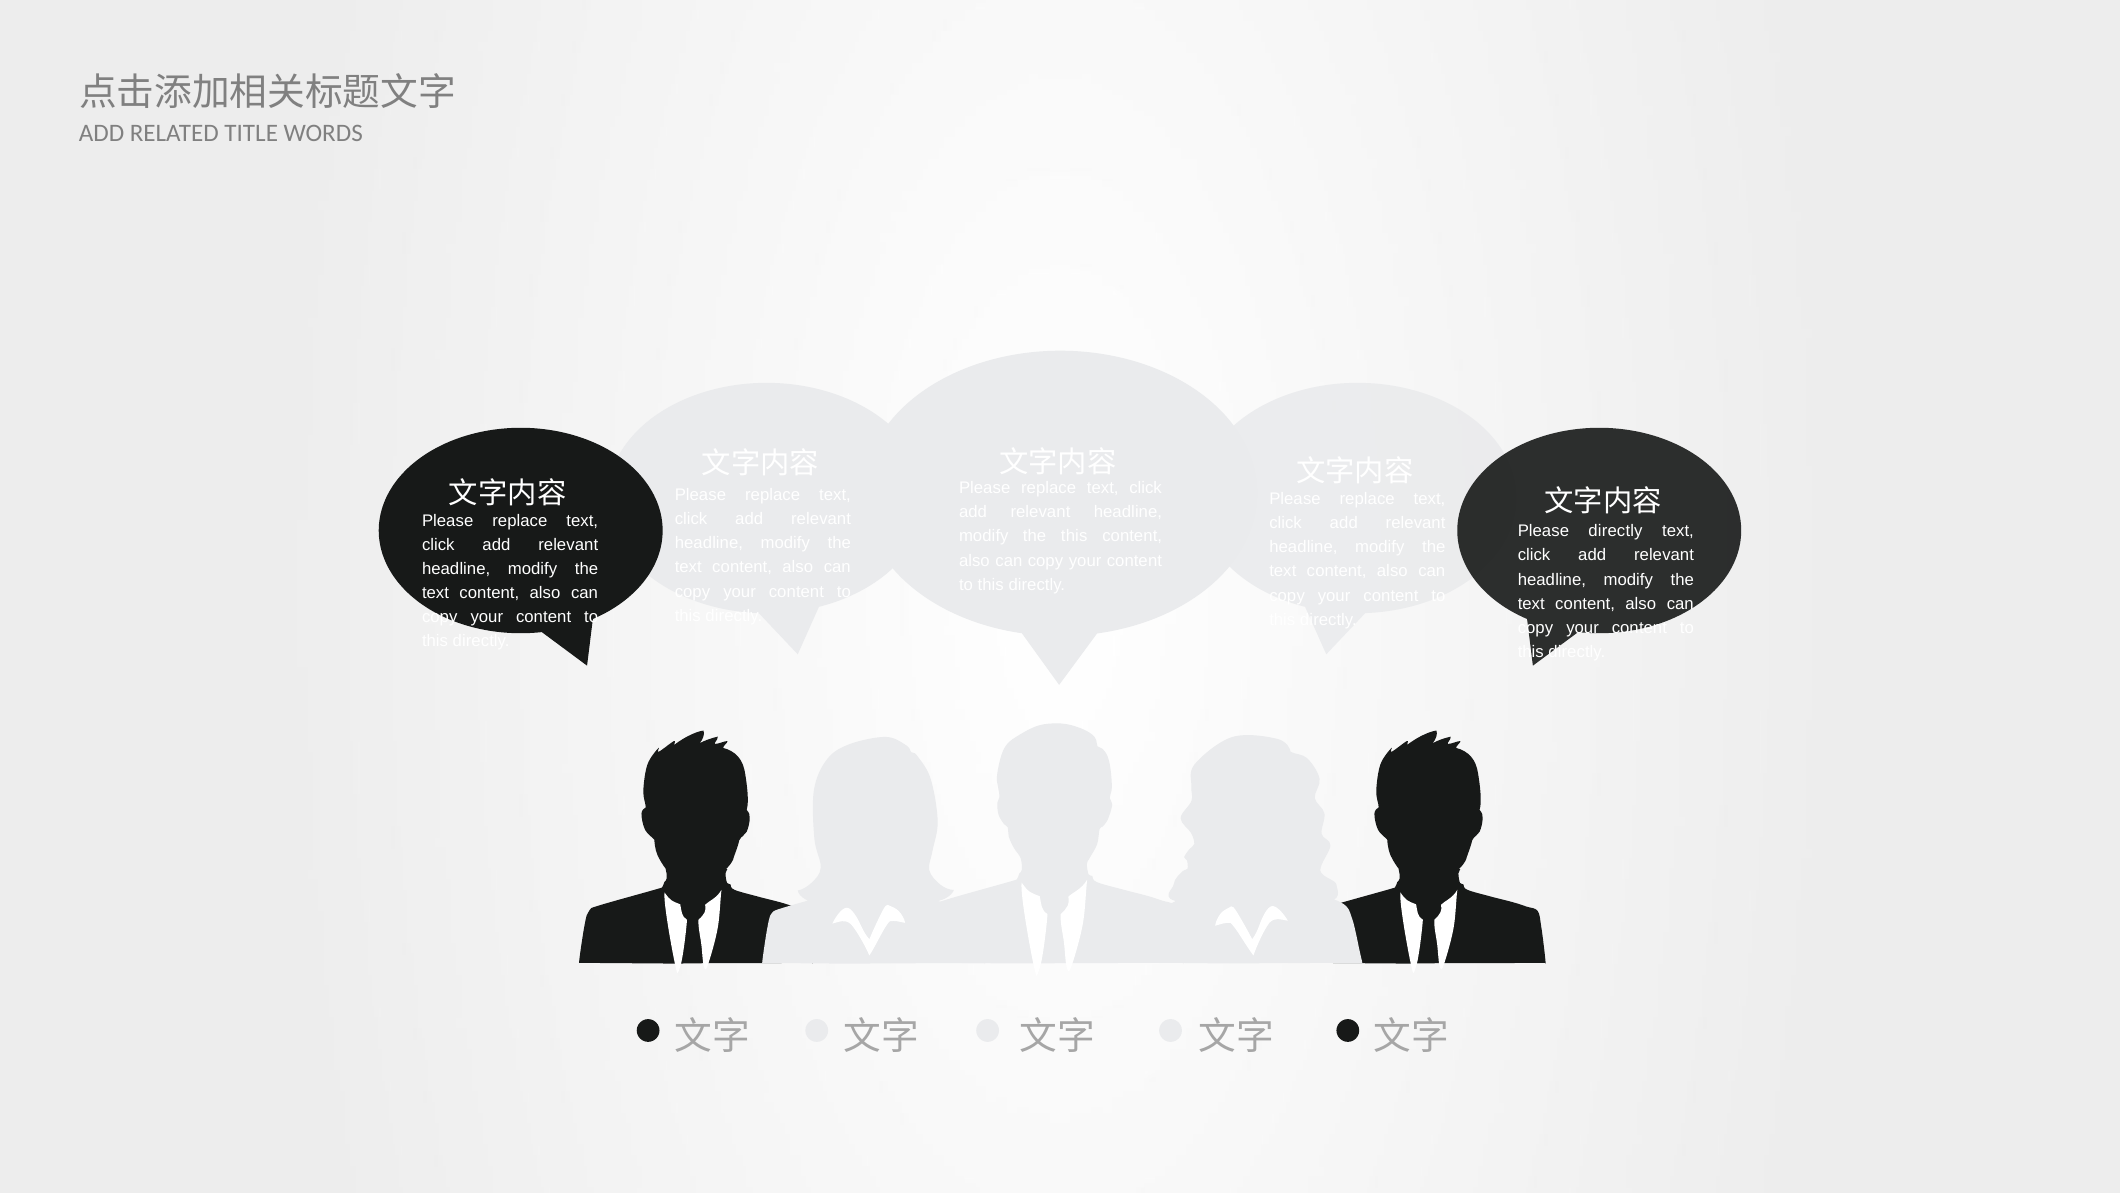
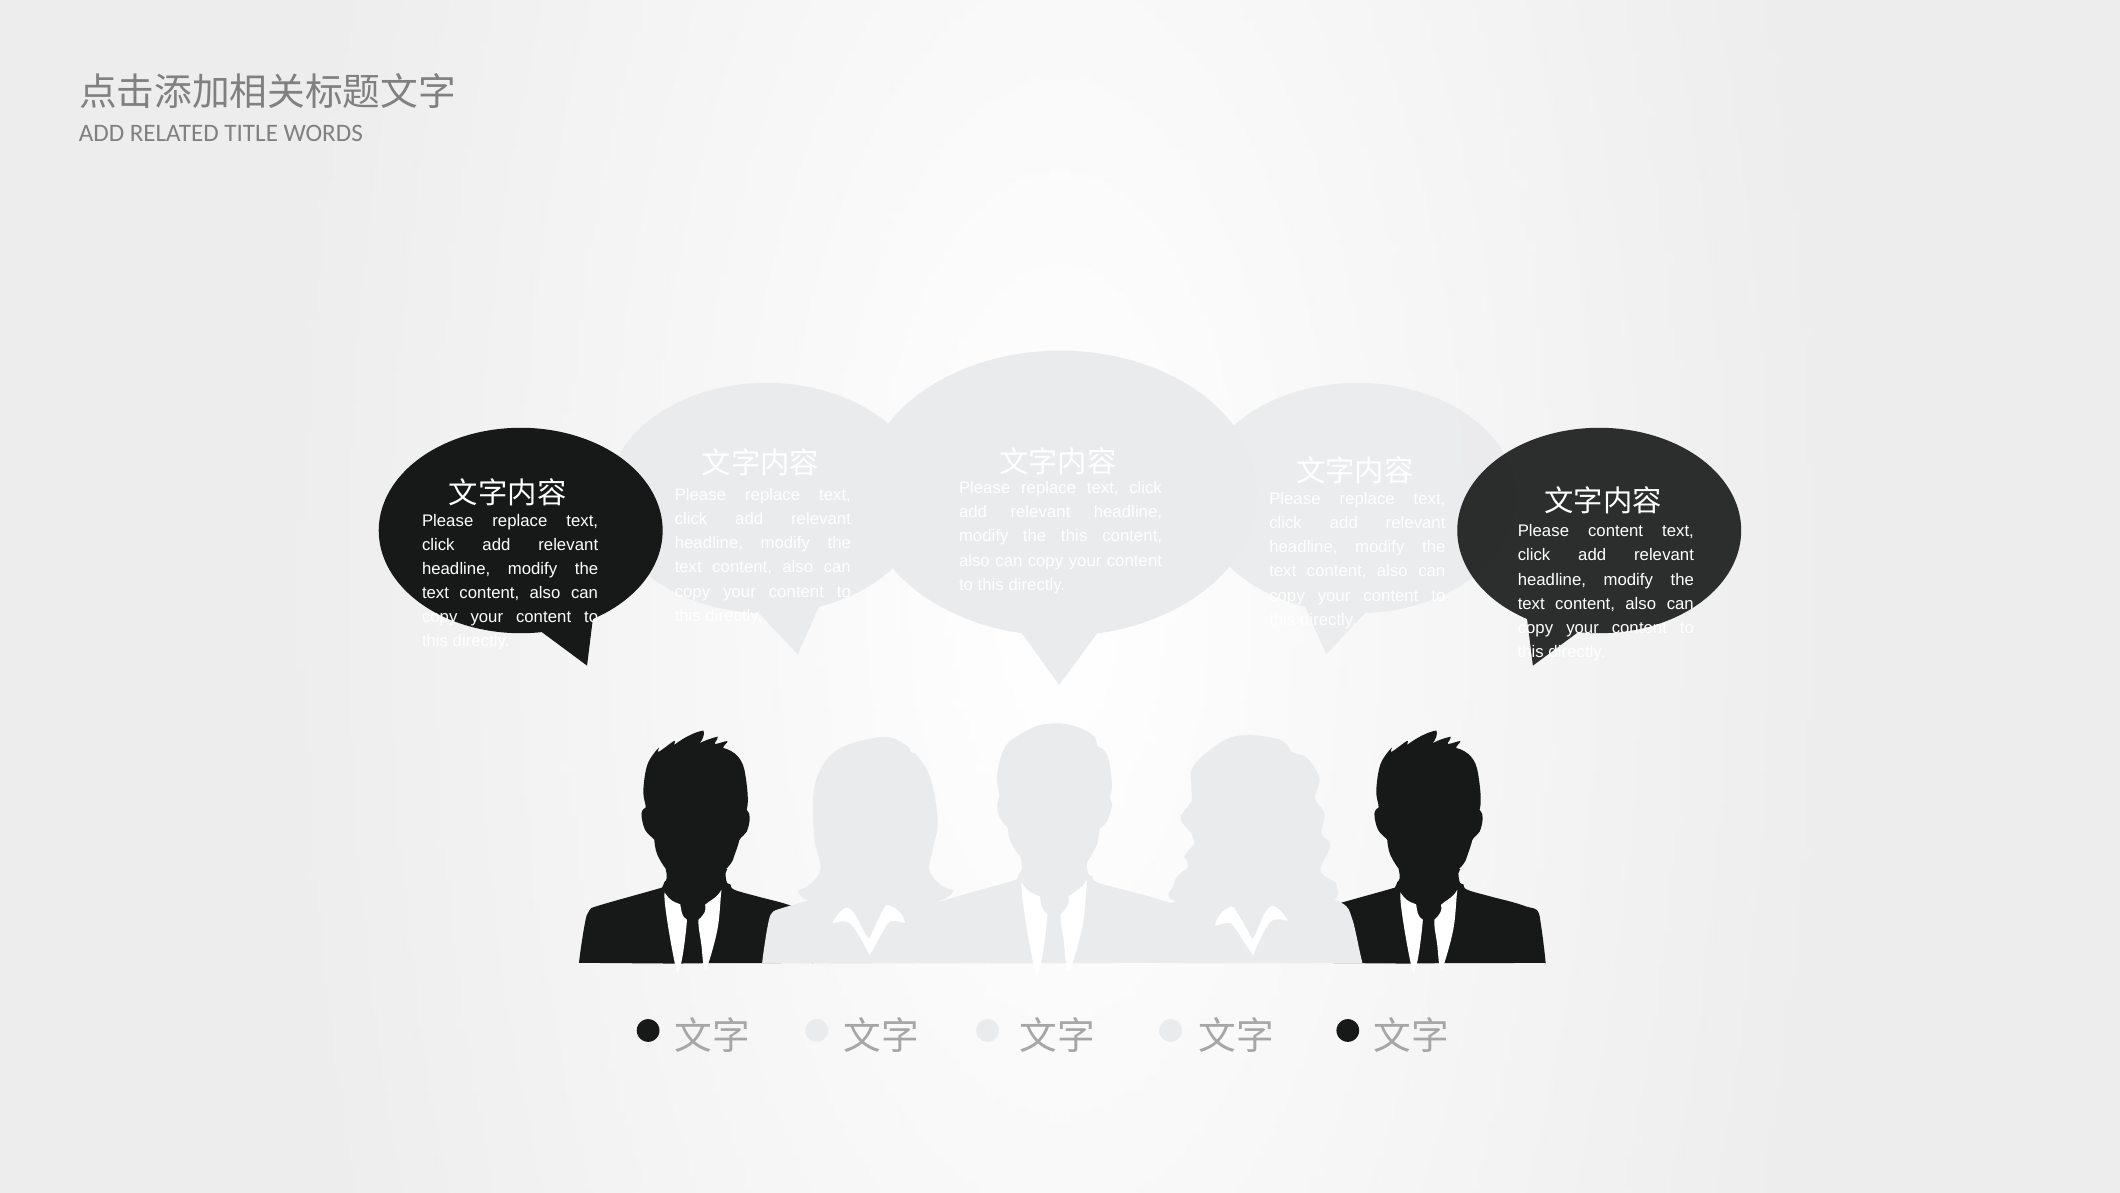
Please directly: directly -> content (1616, 531)
